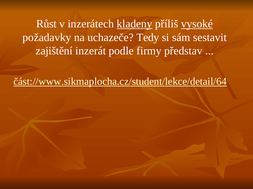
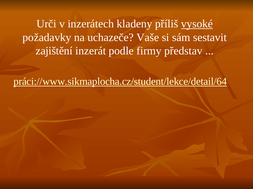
Růst: Růst -> Urči (46, 24)
kladeny underline: present -> none (135, 24)
Tedy: Tedy -> Vaše (148, 37)
část://www.sikmaplocha.cz/student/lekce/detail/64: část://www.sikmaplocha.cz/student/lekce/detail/64 -> práci://www.sikmaplocha.cz/student/lekce/detail/64 (120, 82)
